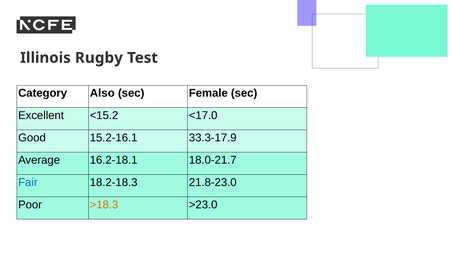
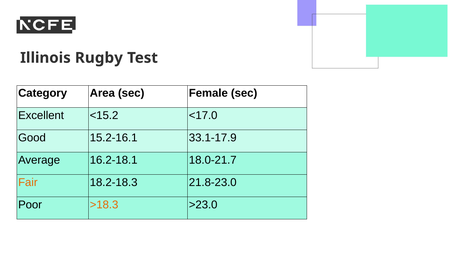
Also: Also -> Area (102, 93)
33.3-17.9: 33.3-17.9 -> 33.1-17.9 (213, 138)
Fair colour: blue -> orange (28, 183)
